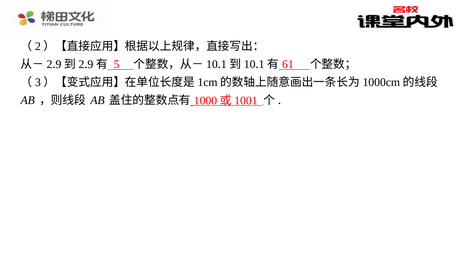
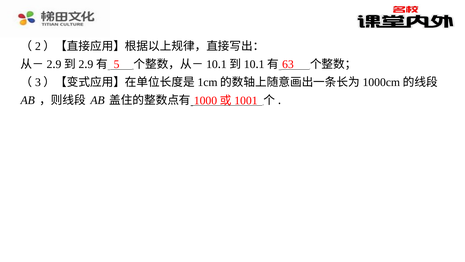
61: 61 -> 63 (288, 64)
